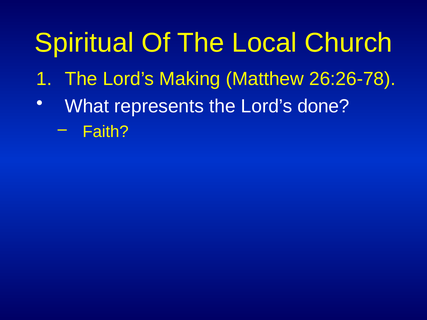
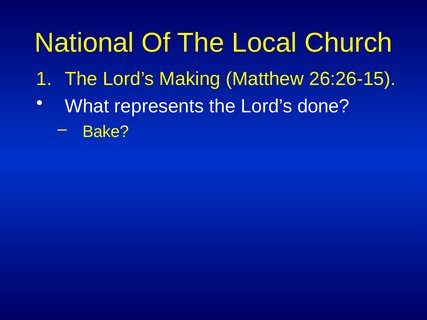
Spiritual: Spiritual -> National (84, 43)
26:26-78: 26:26-78 -> 26:26-15 (352, 79)
Faith: Faith -> Bake (106, 132)
